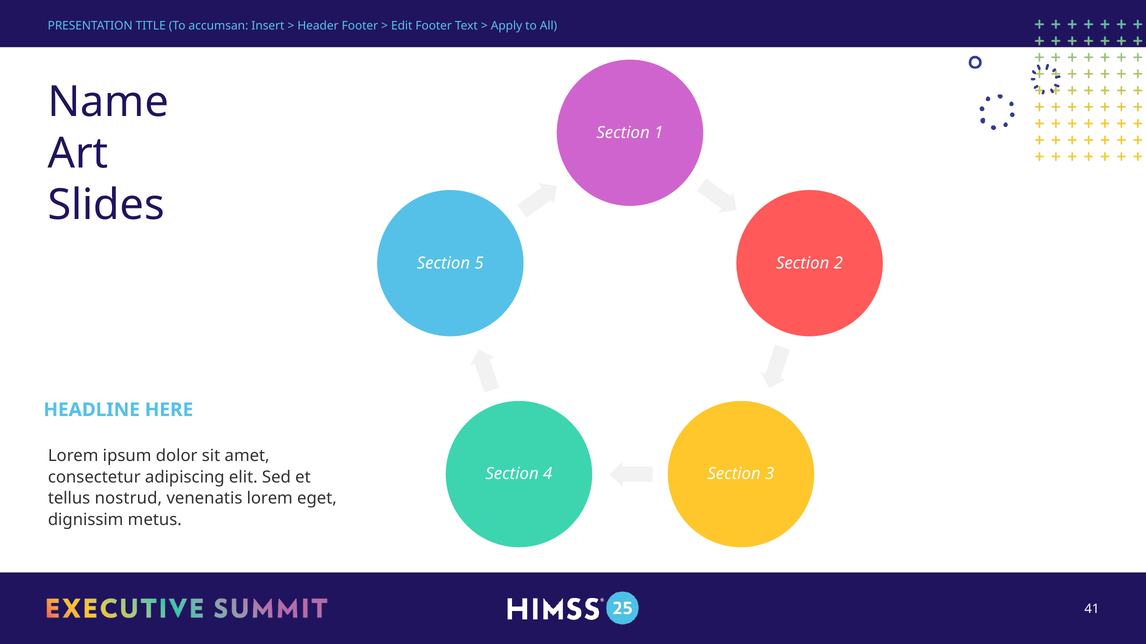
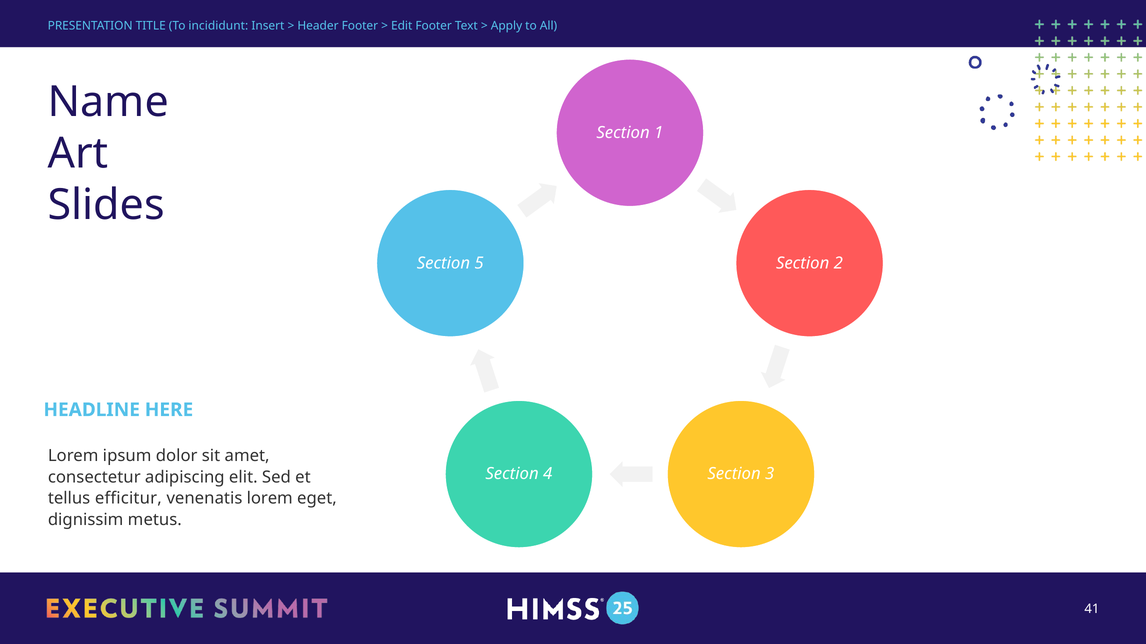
accumsan: accumsan -> incididunt (218, 26)
nostrud: nostrud -> efficitur (128, 499)
